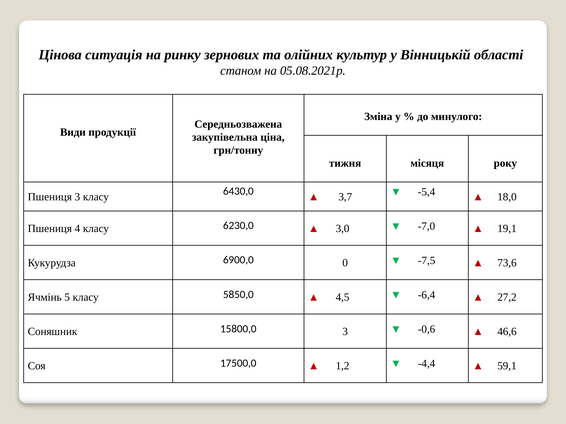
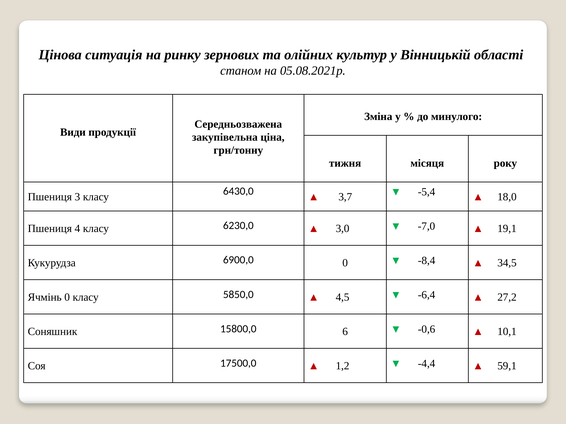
-7,5: -7,5 -> -8,4 (427, 261)
73,6: 73,6 -> 34,5 (507, 263)
Ячмінь 5: 5 -> 0 (67, 298)
15800,0 3: 3 -> 6 (345, 332)
46,6: 46,6 -> 10,1 (507, 332)
